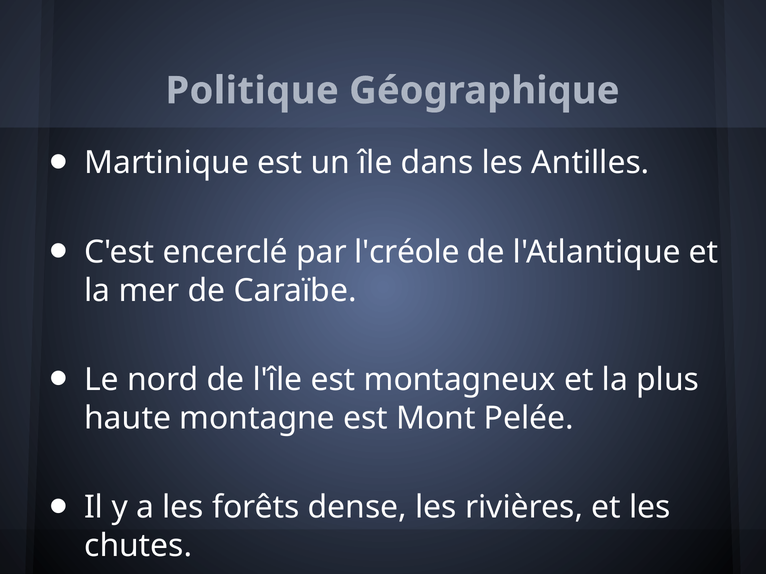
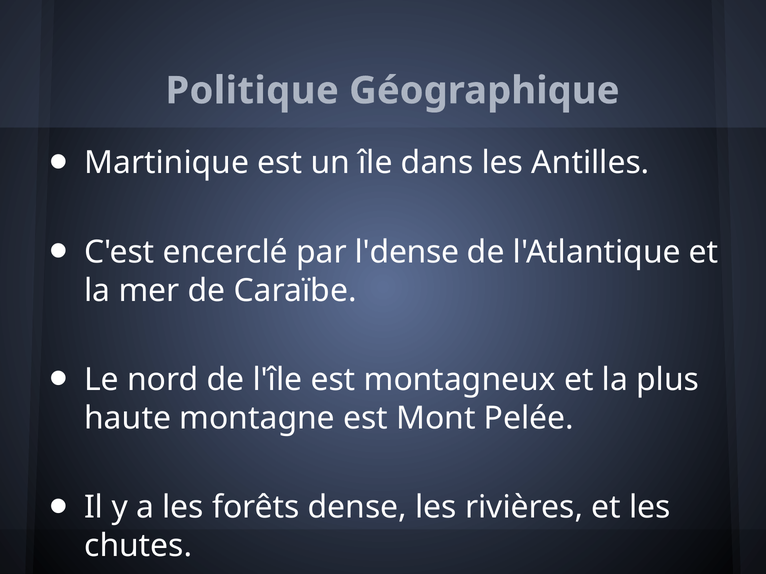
l'créole: l'créole -> l'dense (407, 252)
